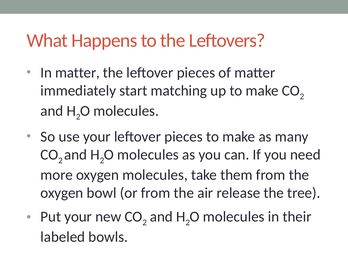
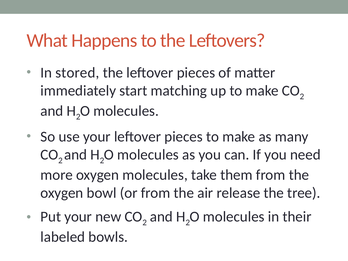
In matter: matter -> stored (77, 73)
